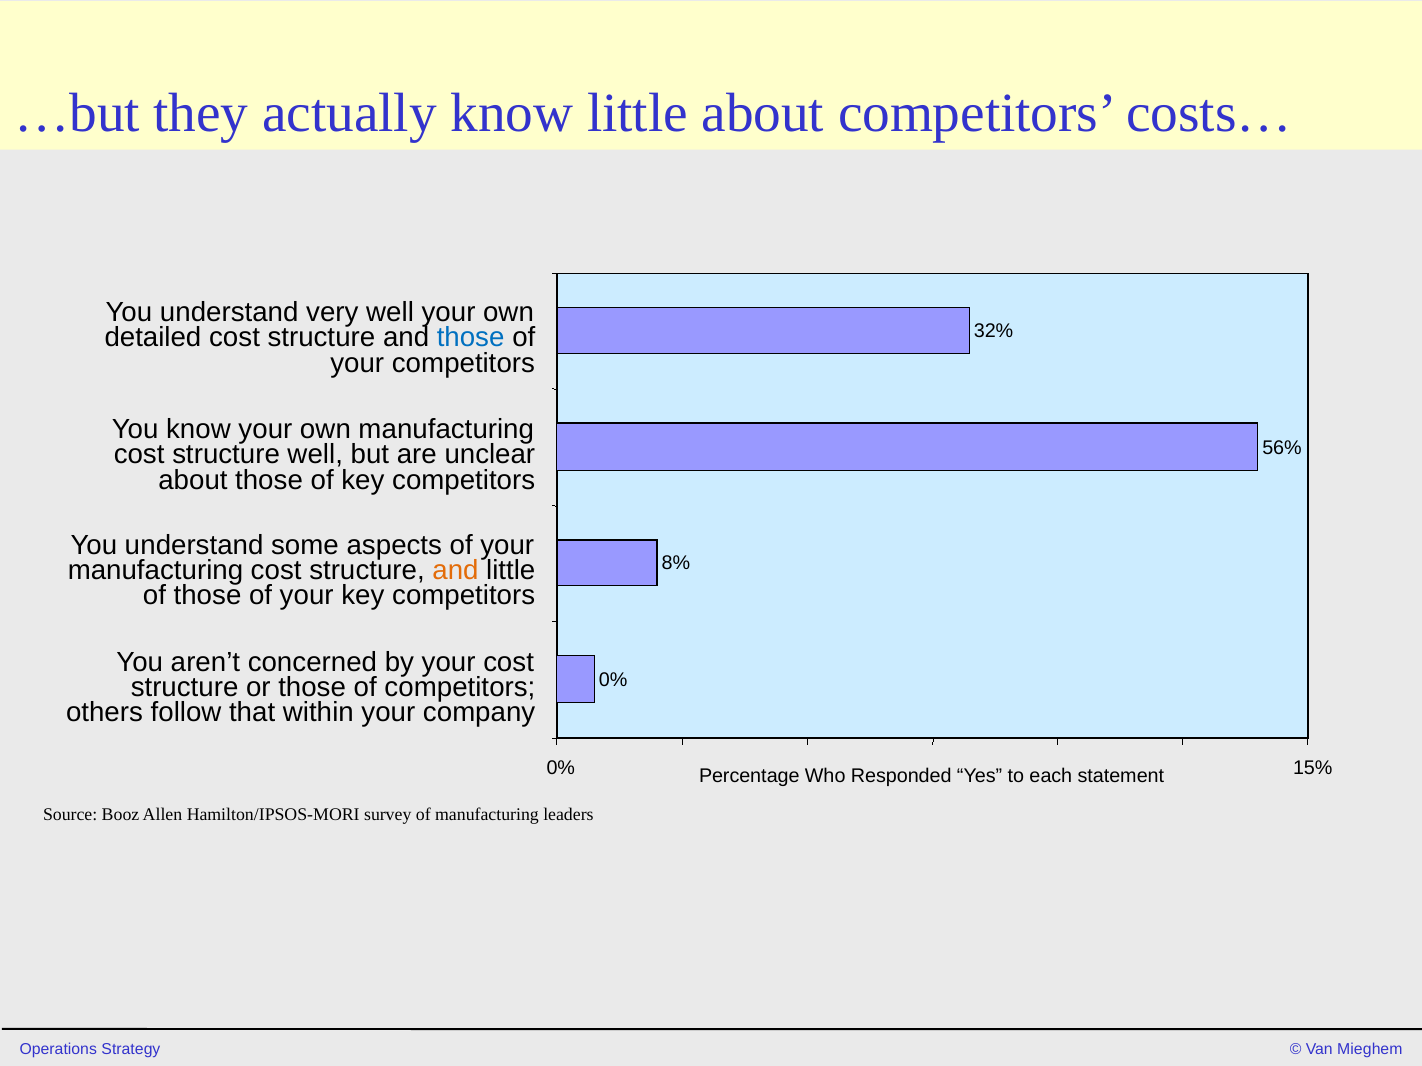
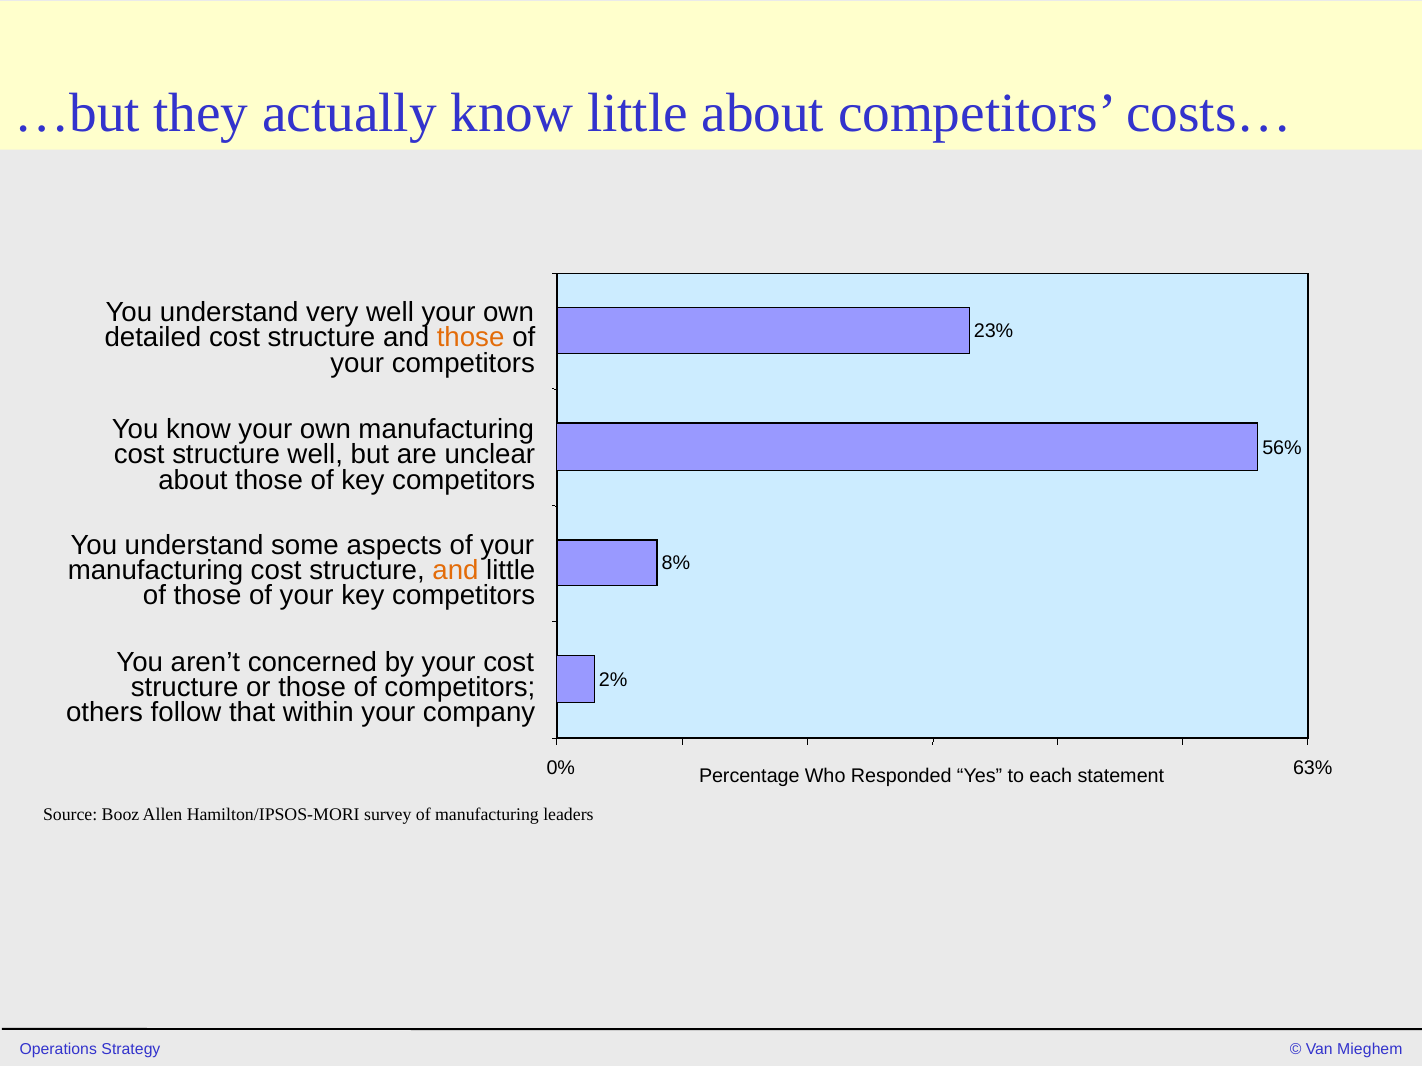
32%: 32% -> 23% (994, 331)
those colour: blue -> orange (471, 338)
0%: 0% -> 2% (613, 681)
15%: 15% -> 63% (1313, 768)
